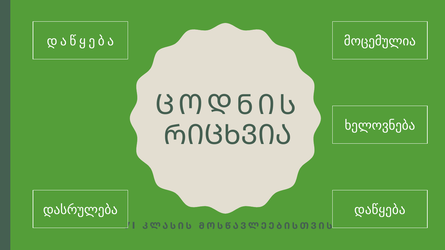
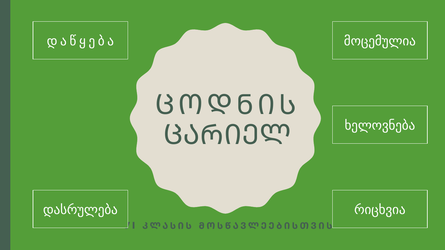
ᲠᲘᲪᲮᲕᲘᲐ: ᲠᲘᲪᲮᲕᲘᲐ -> ᲪᲐᲠᲘᲔᲚ (227, 135)
დაწყება: დაწყება -> რიცხვია (380, 210)
